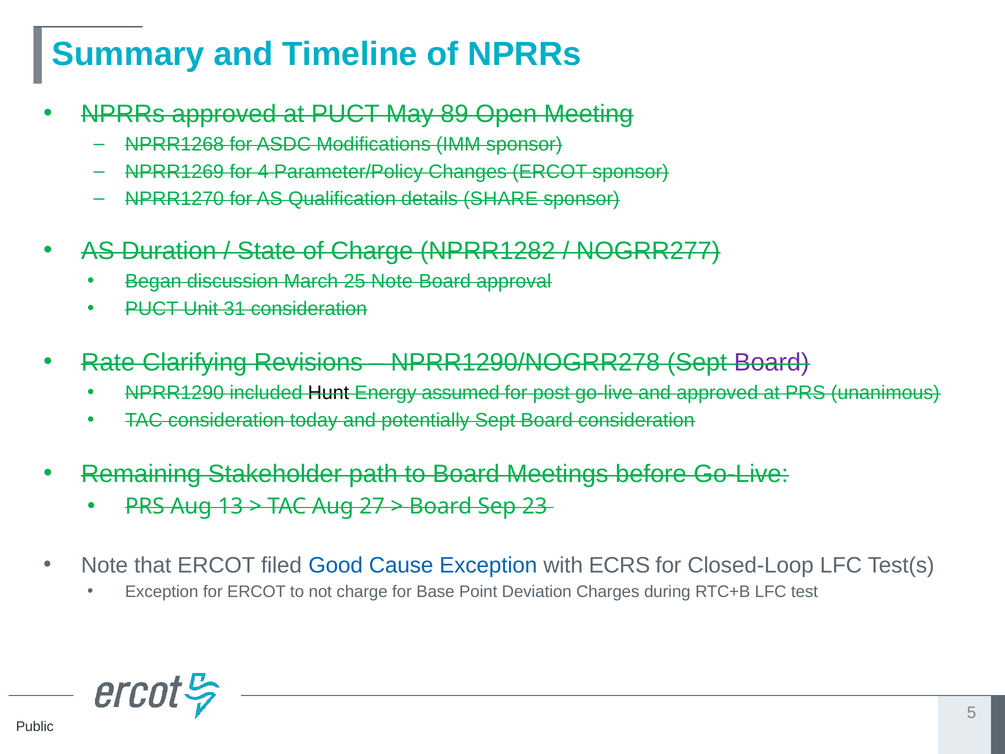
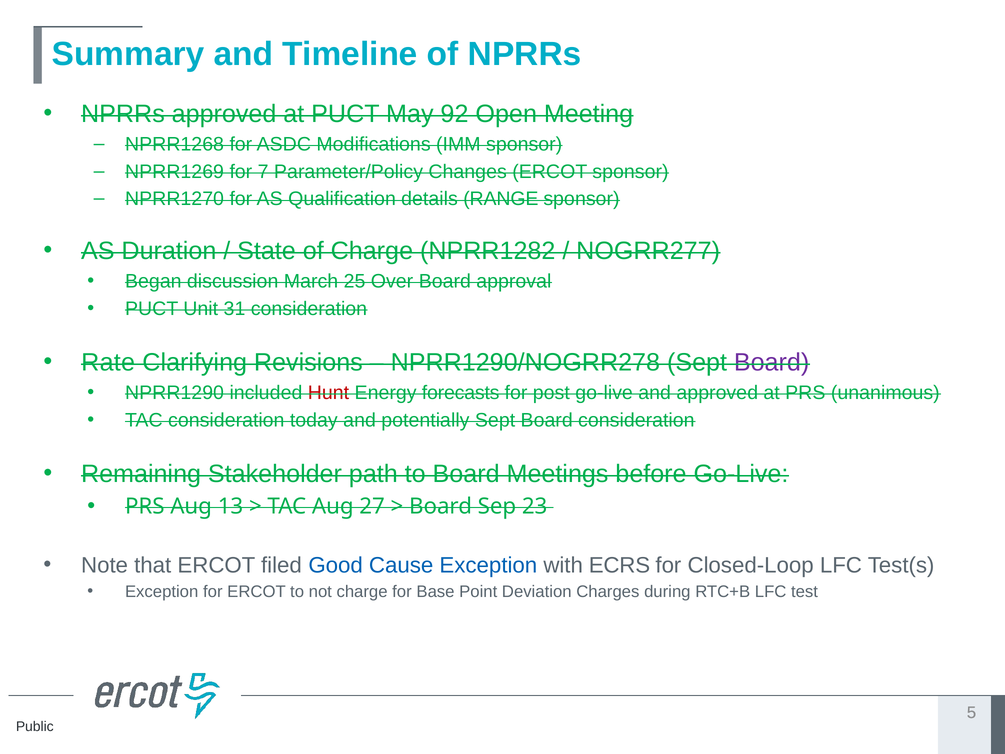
89: 89 -> 92 (454, 114)
4: 4 -> 7 (263, 172)
SHARE: SHARE -> RANGE (501, 199)
25 Note: Note -> Over (392, 281)
Hunt colour: black -> red (328, 393)
assumed: assumed -> forecasts (461, 393)
